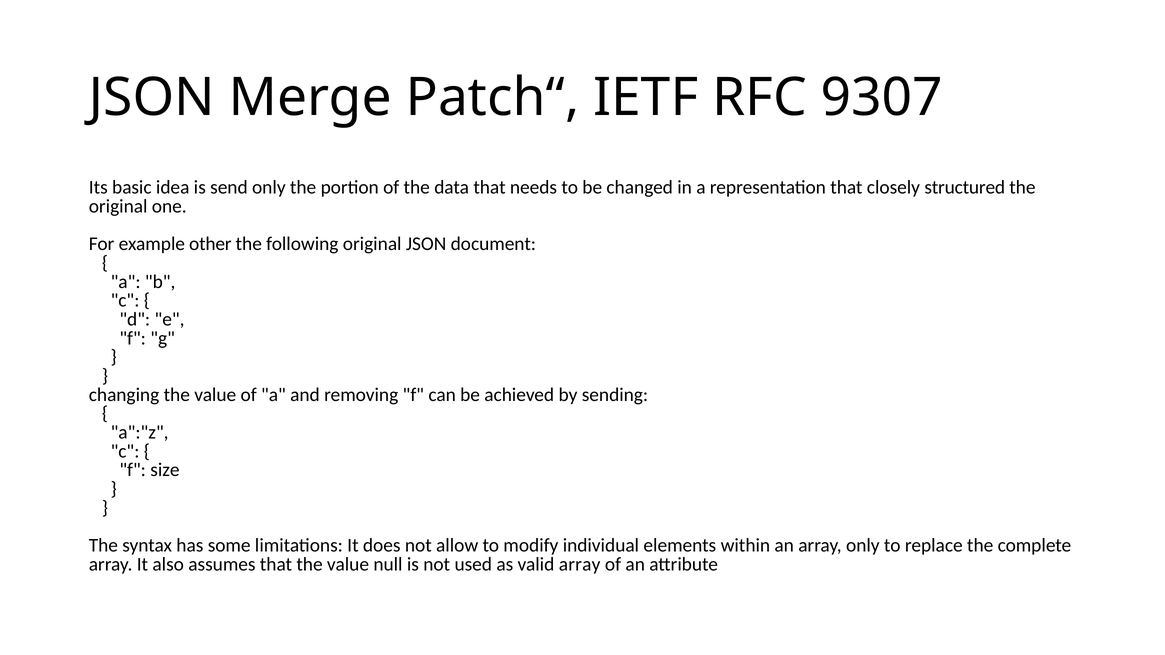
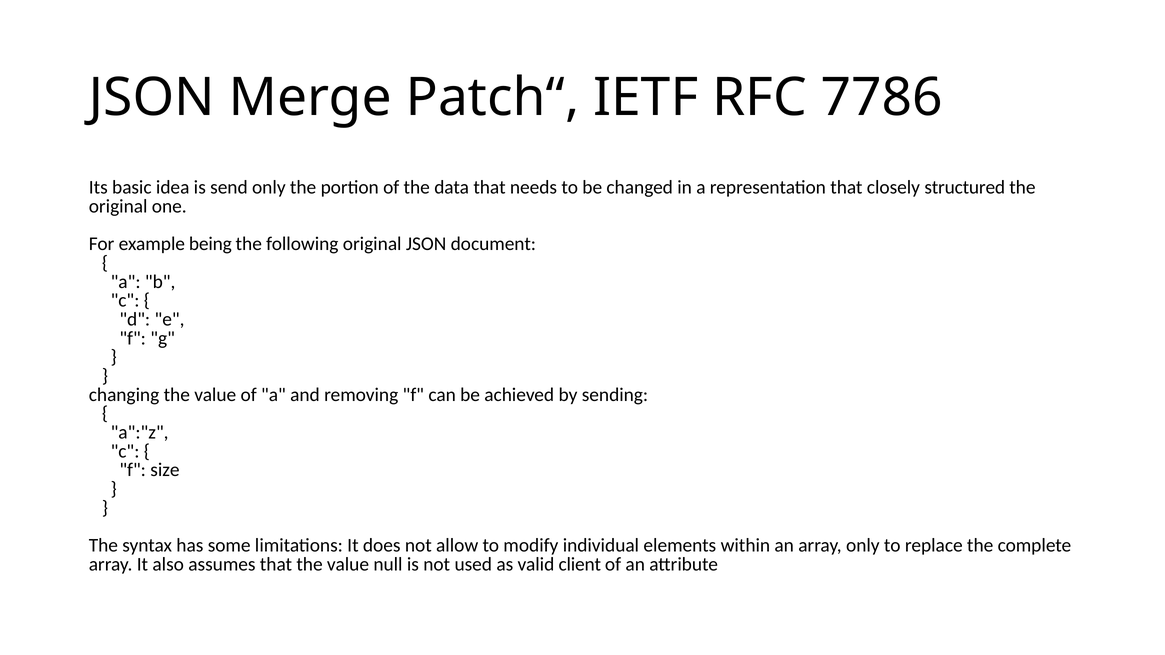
9307: 9307 -> 7786 (882, 98)
other: other -> being (210, 244)
valid array: array -> client (580, 565)
